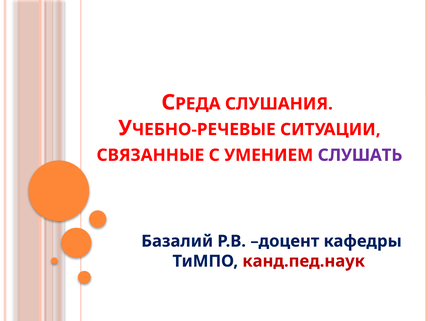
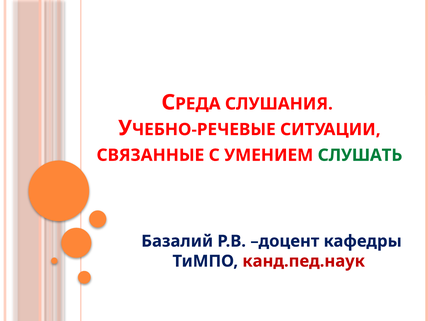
СЛУШАТЬ colour: purple -> green (360, 155)
